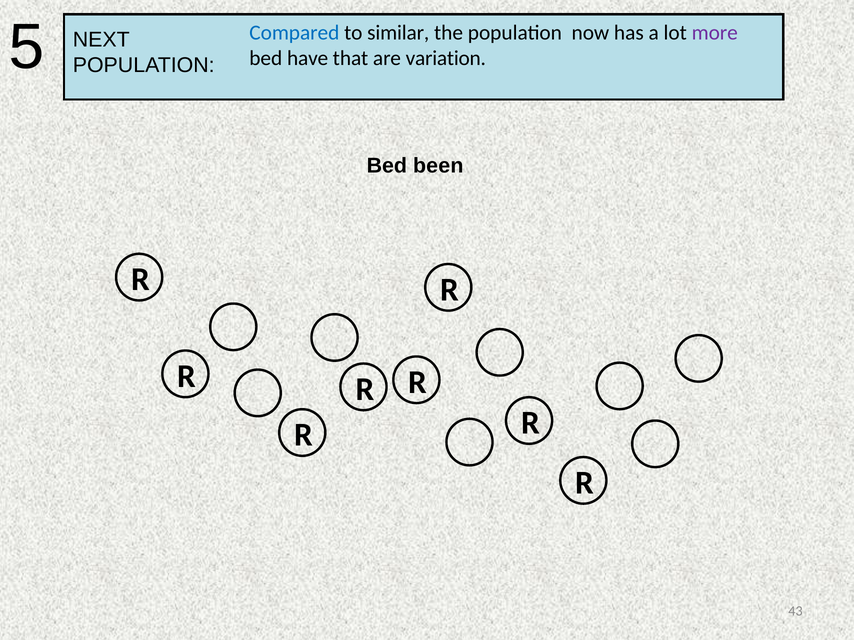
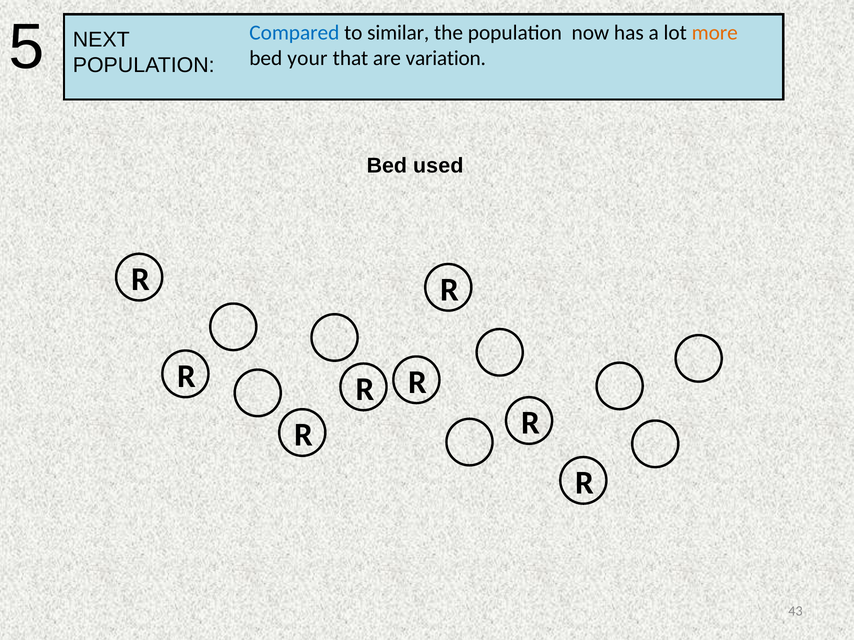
more colour: purple -> orange (715, 33)
have: have -> your (307, 58)
been: been -> used (438, 166)
